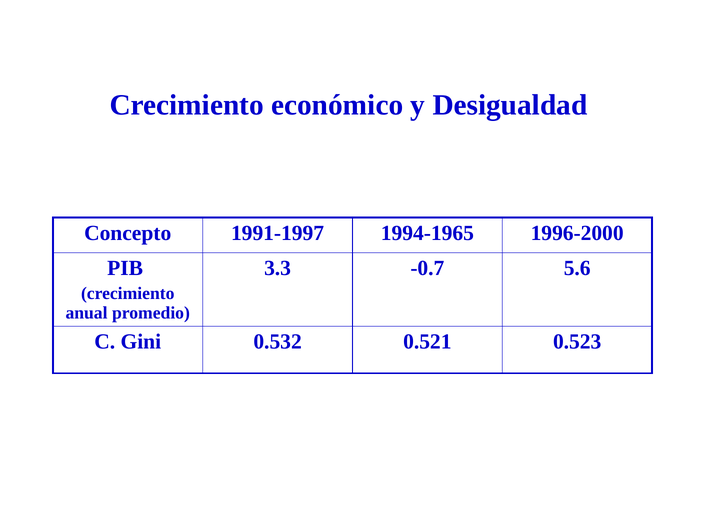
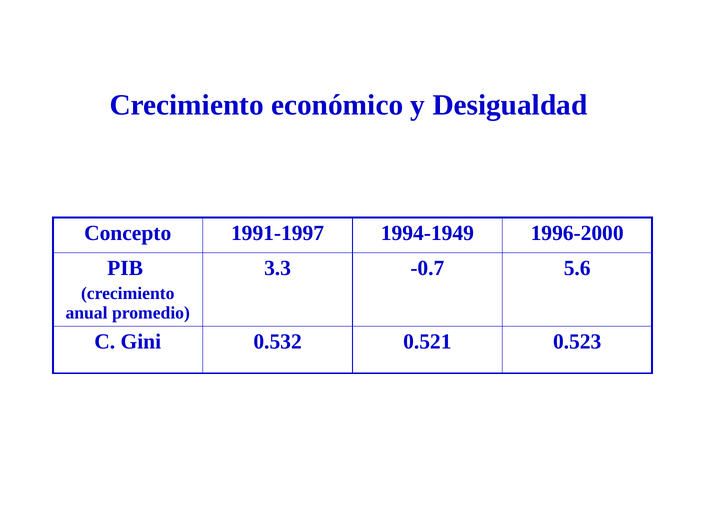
1994-1965: 1994-1965 -> 1994-1949 (427, 233)
